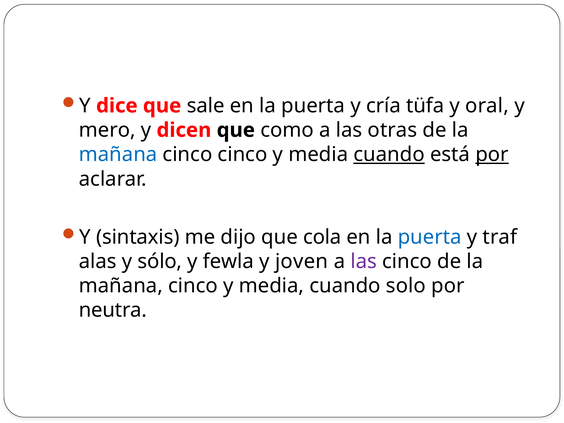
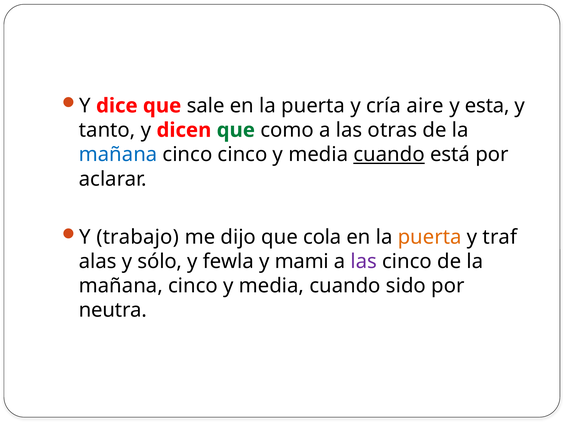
tüfa: tüfa -> aire (425, 106)
oral: oral -> esta (487, 106)
mero: mero -> tanto (107, 130)
que colour: black -> green (236, 130)
por underline: present -> none (492, 155)
sintaxis: sintaxis -> trabajo (138, 237)
puerta colour: blue -> orange (430, 237)
joven: joven -> mami (302, 261)
solo: solo -> sido (406, 286)
